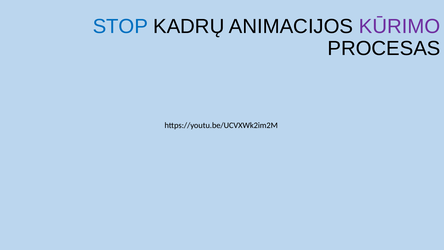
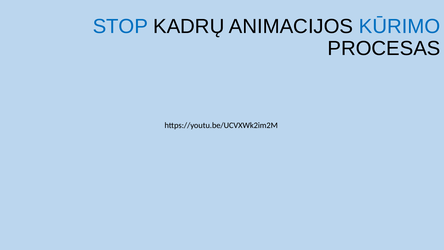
KŪRIMO colour: purple -> blue (400, 26)
